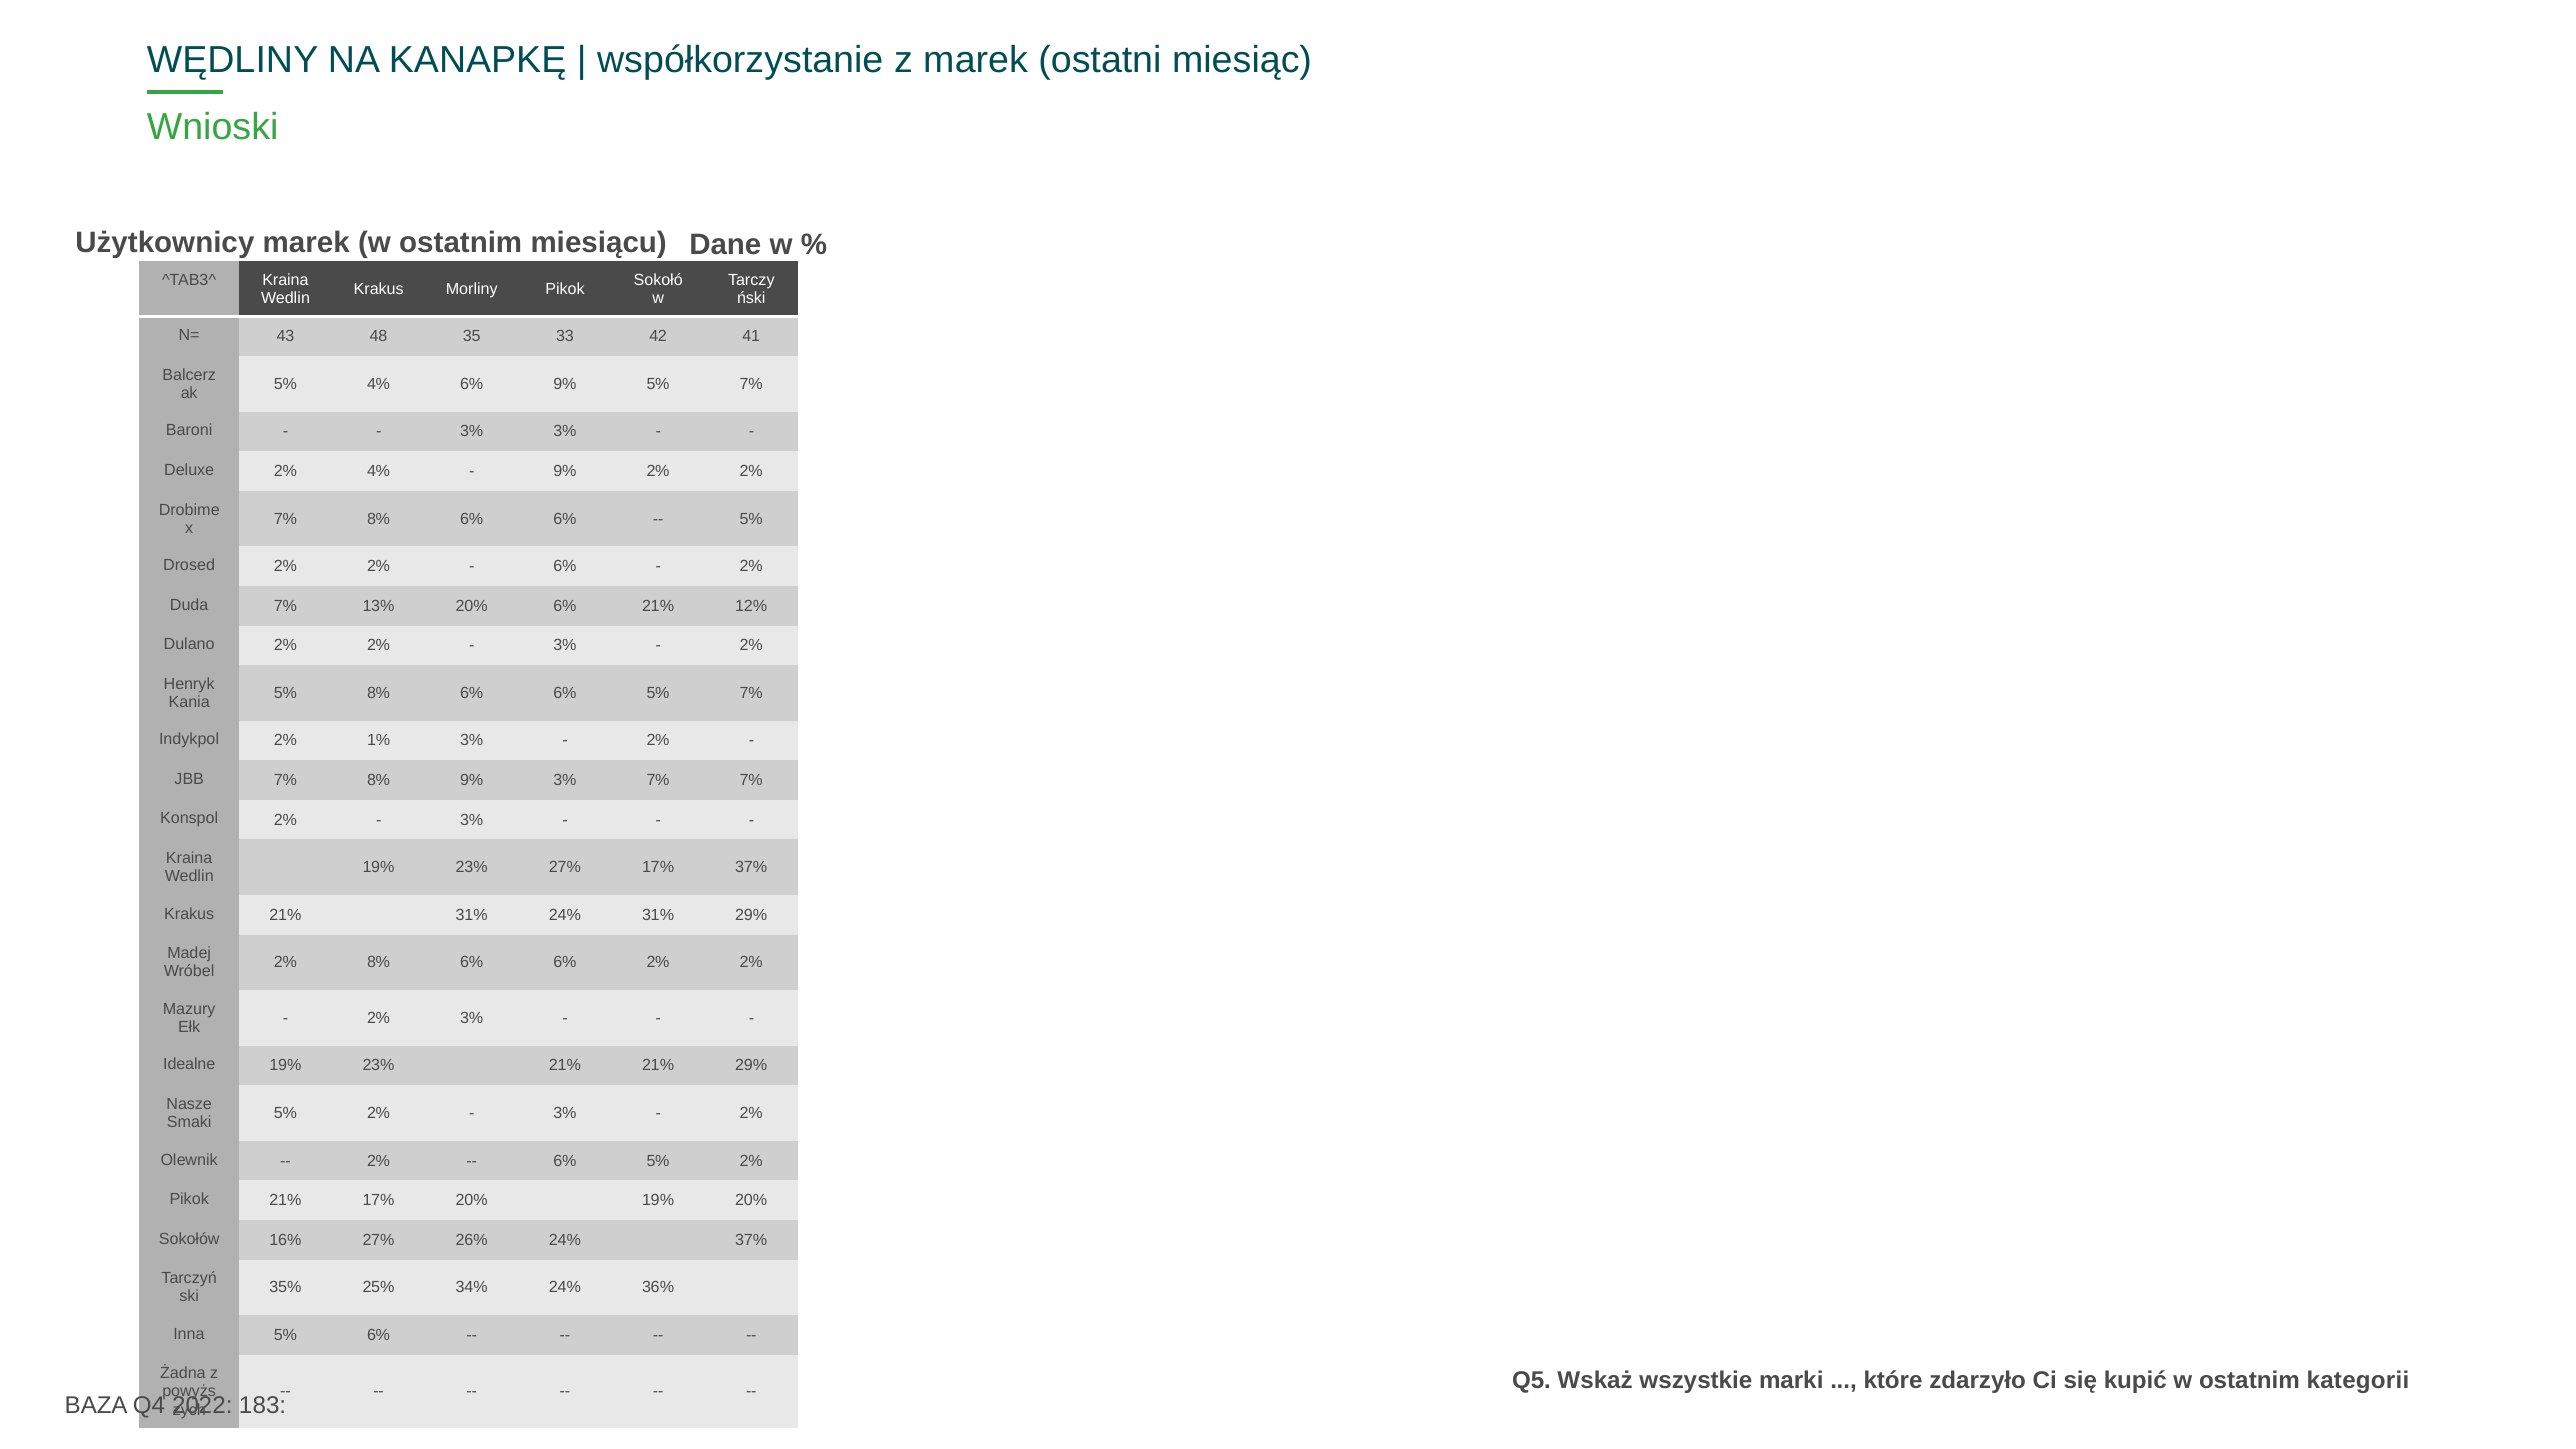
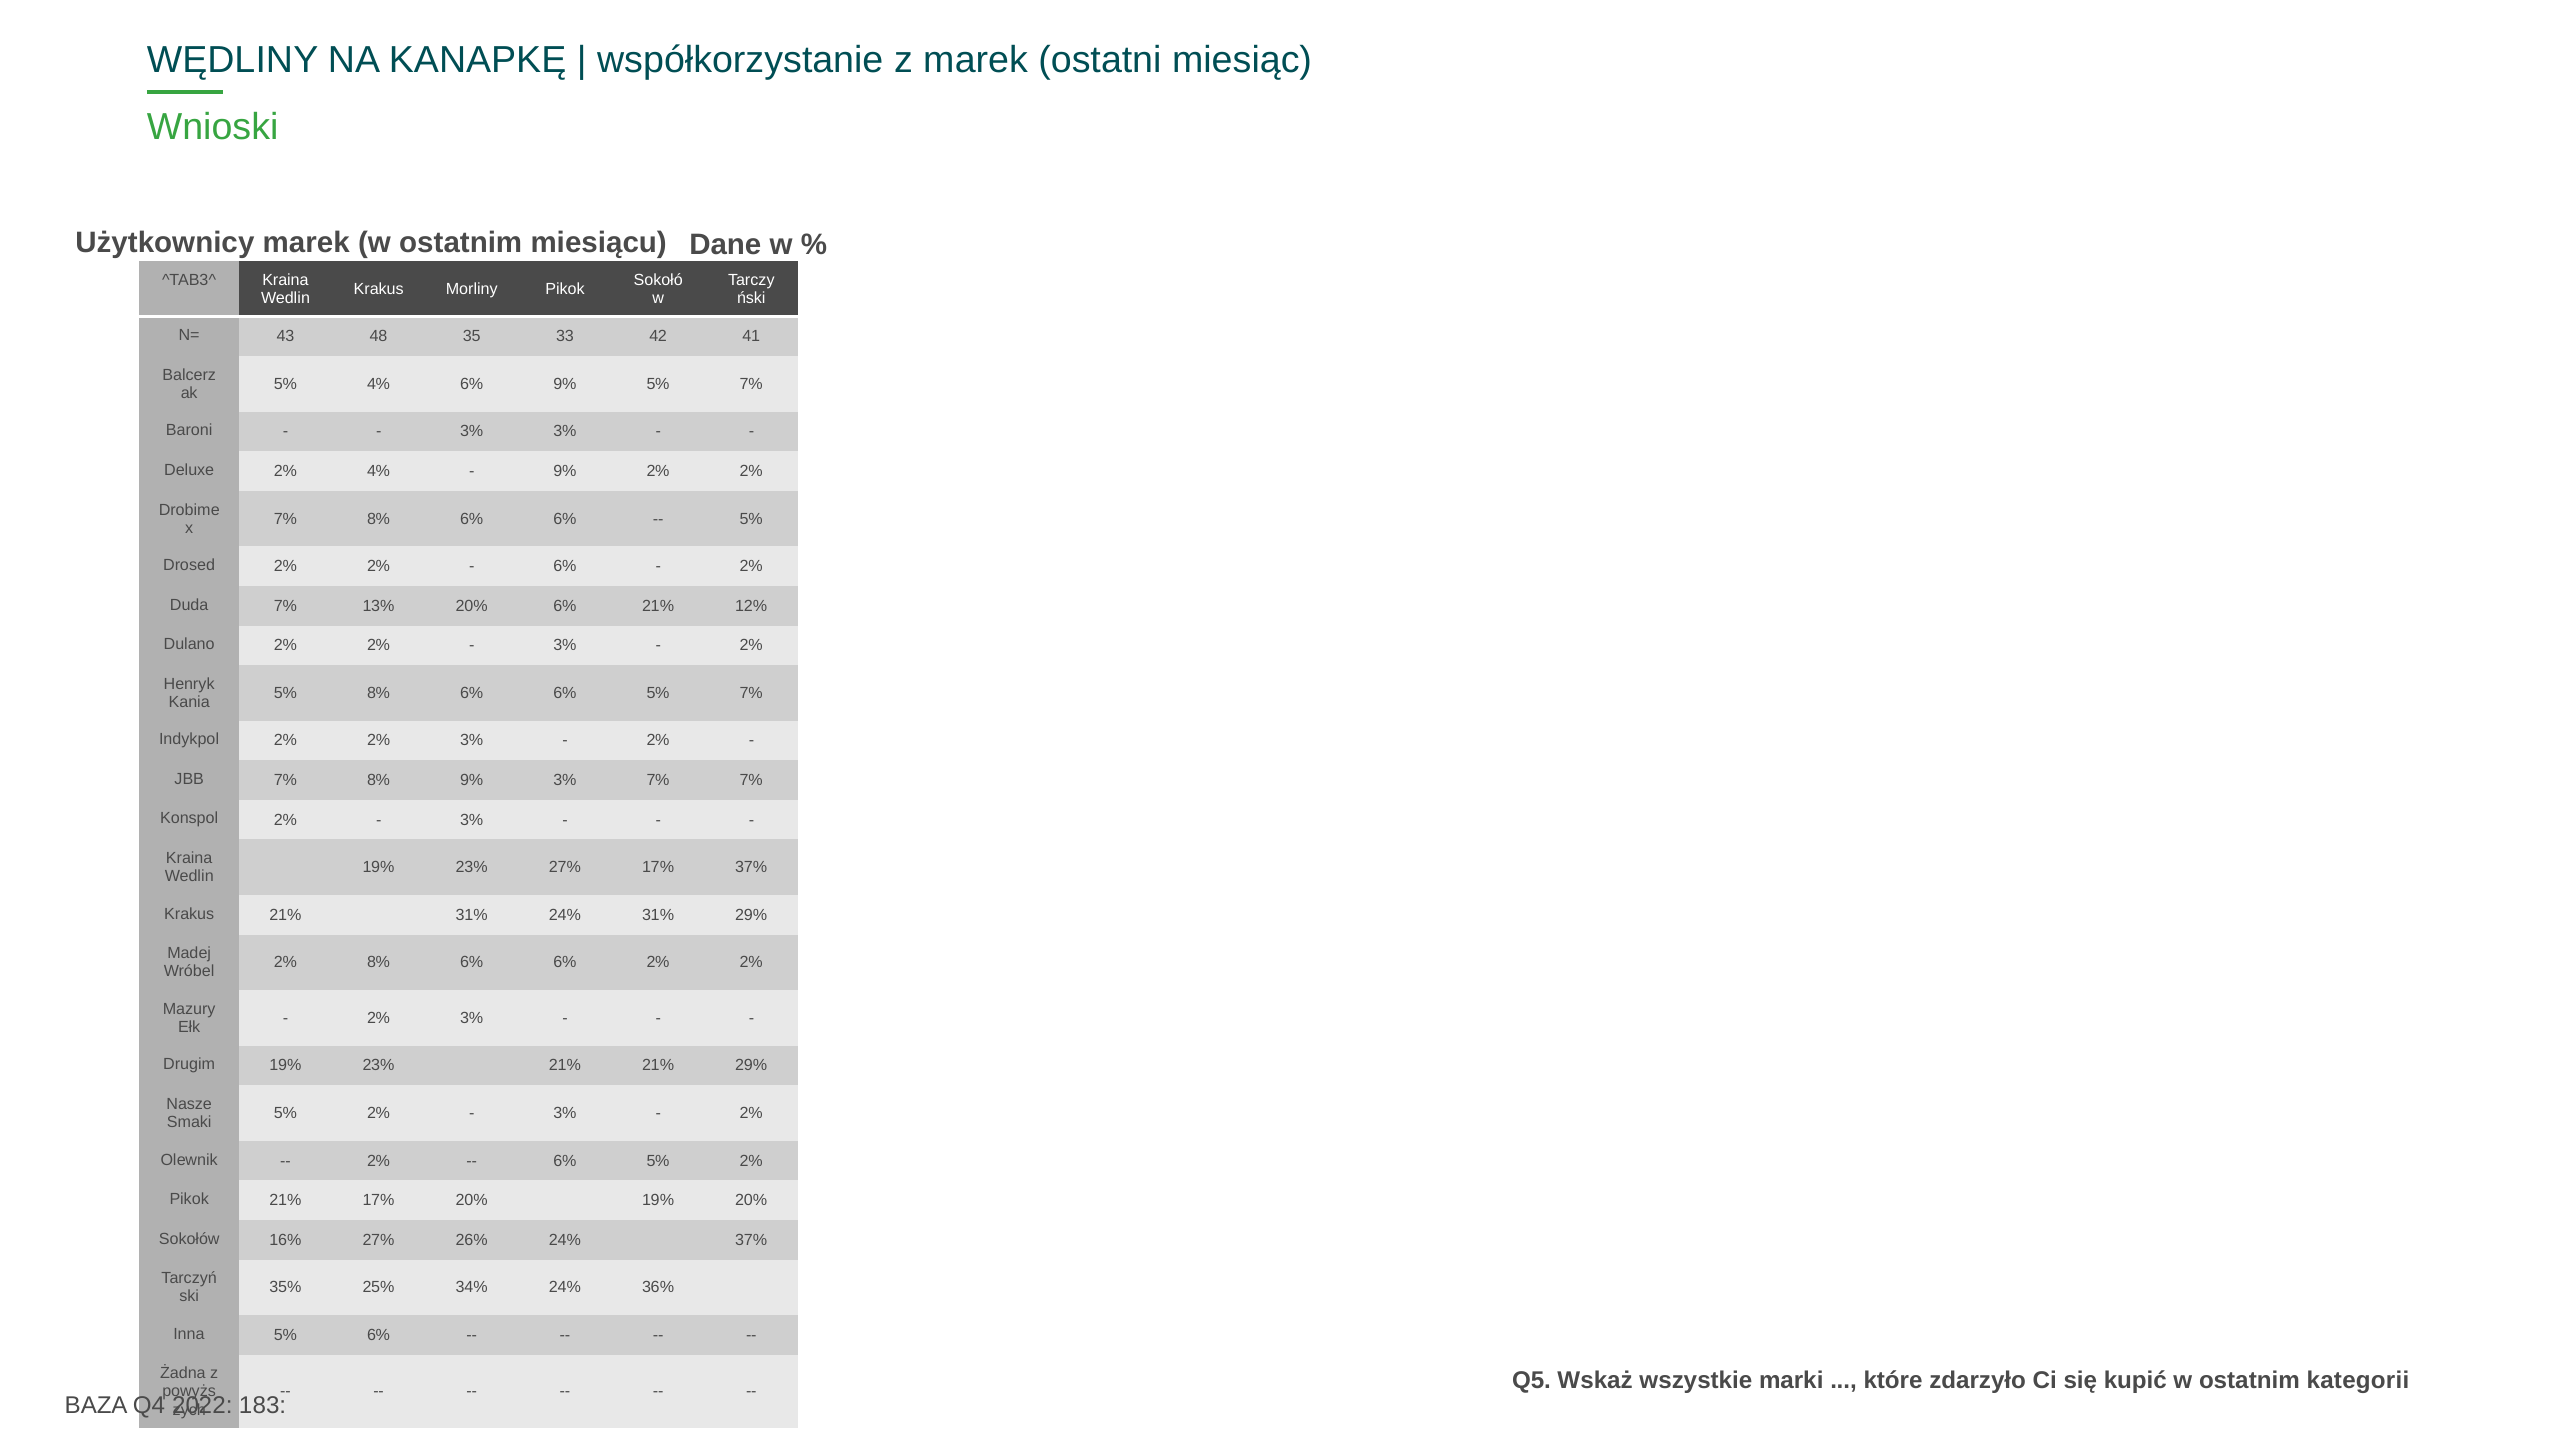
Indykpol 2% 1%: 1% -> 2% (379, 741)
Idealne: Idealne -> Drugim (189, 1065)
